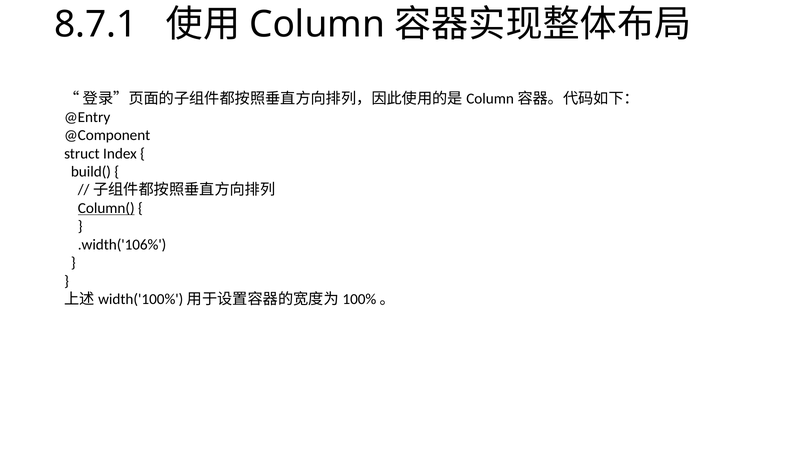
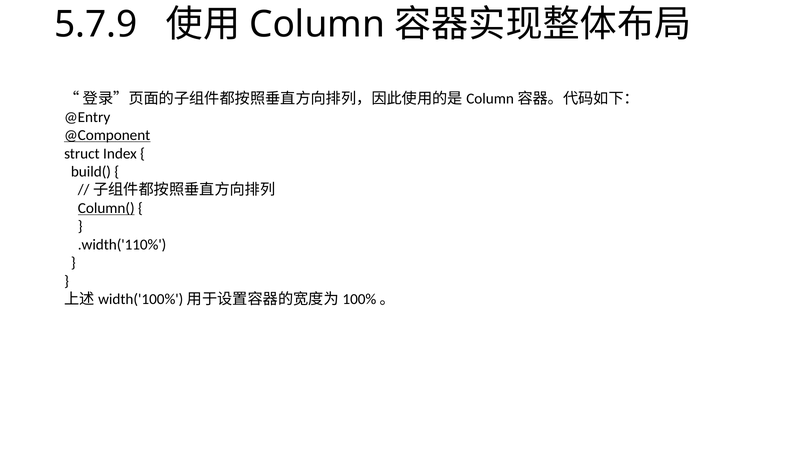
8.7.1: 8.7.1 -> 5.7.9 (96, 24)
@Component underline: none -> present (107, 135)
.width('106%: .width('106% -> .width('110% (122, 244)
